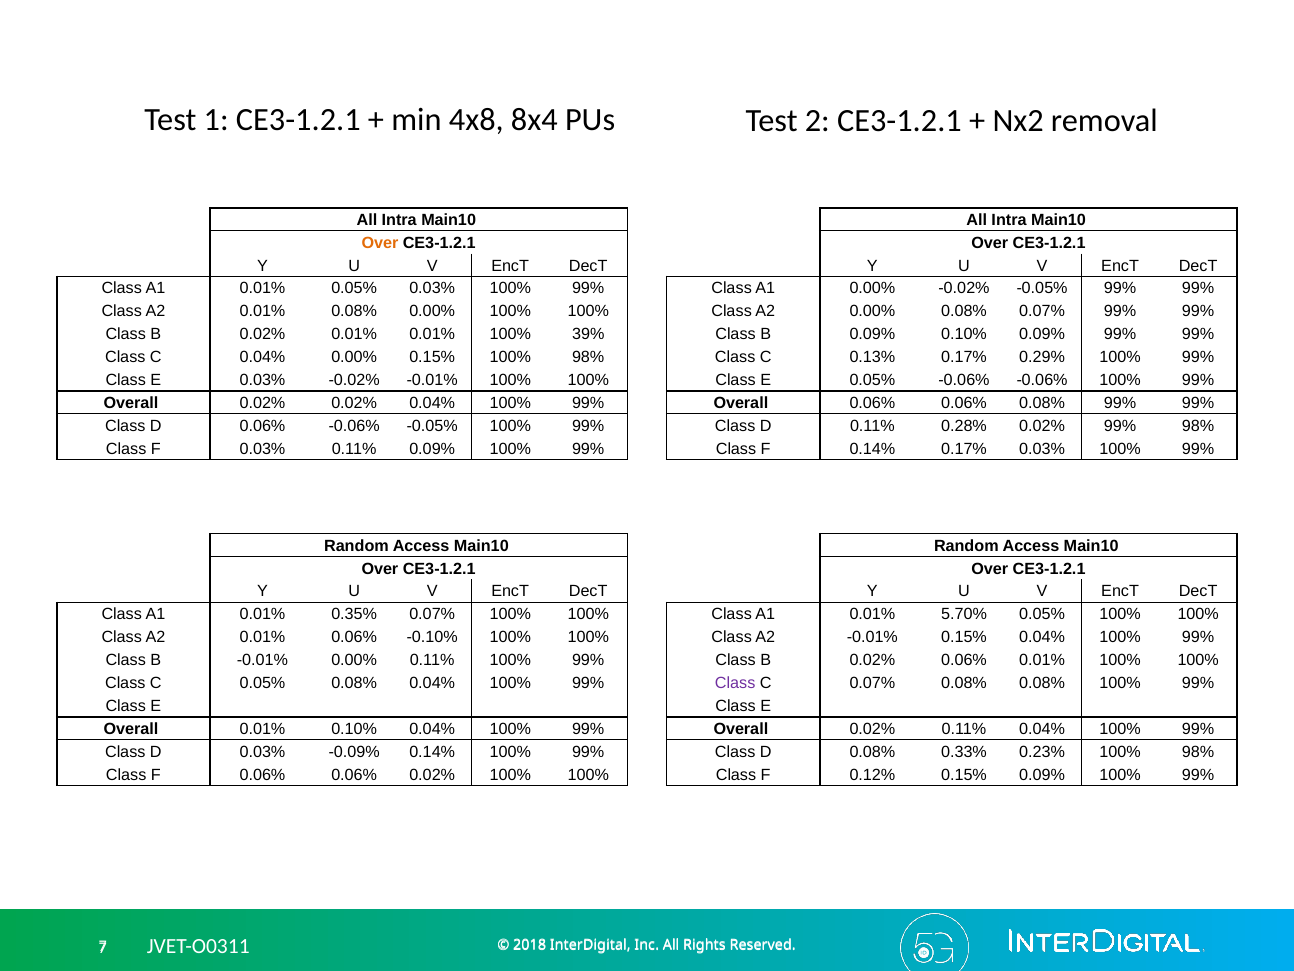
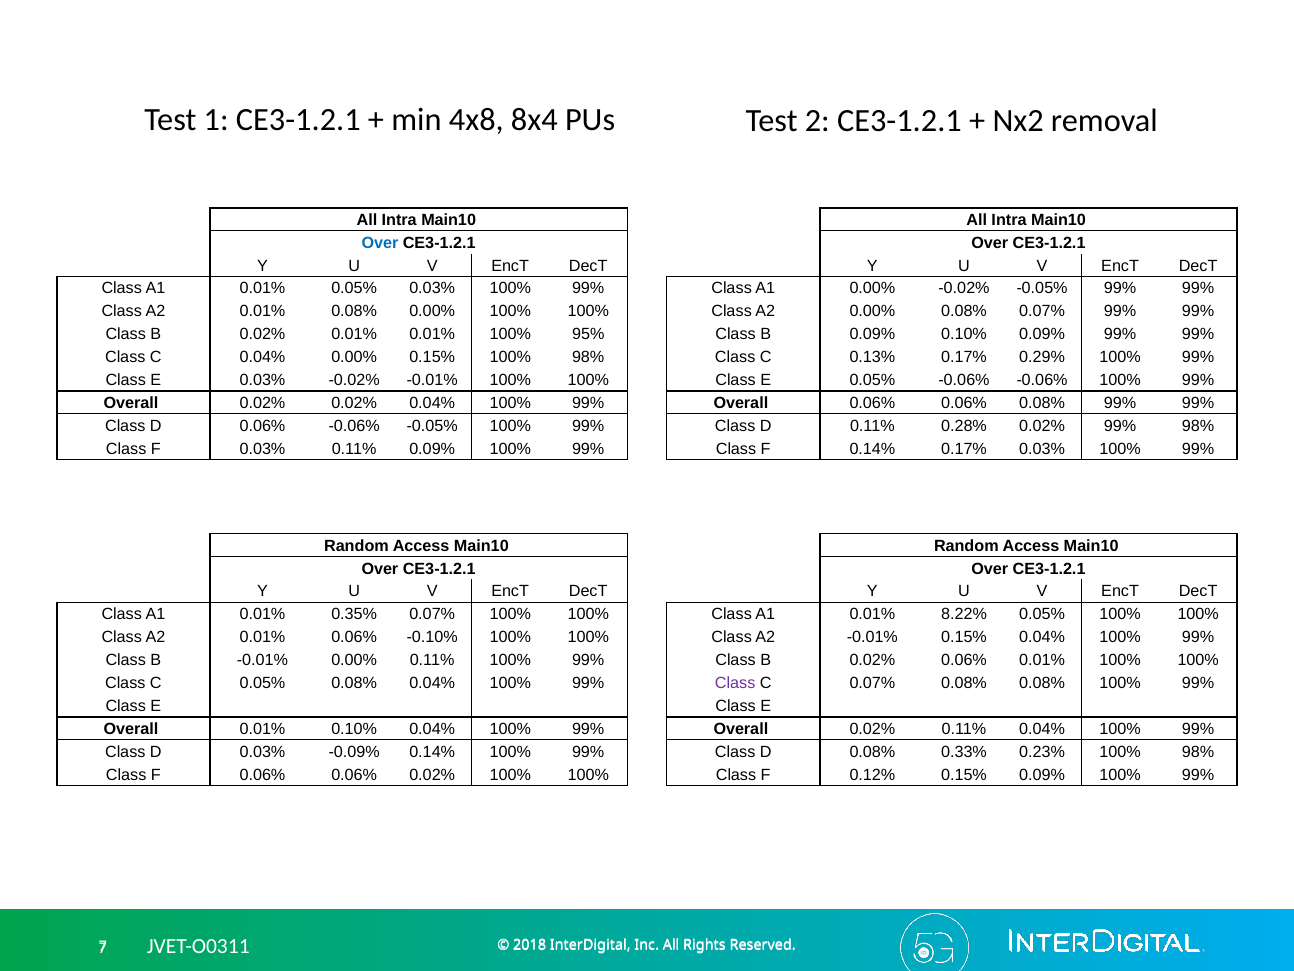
Over colour: orange -> blue (380, 243)
39%: 39% -> 95% (588, 334)
5.70%: 5.70% -> 8.22% (964, 614)
